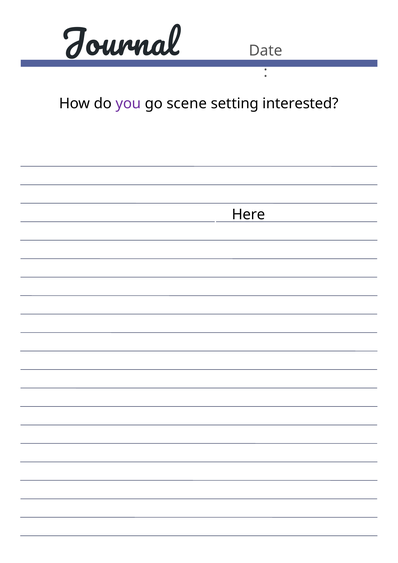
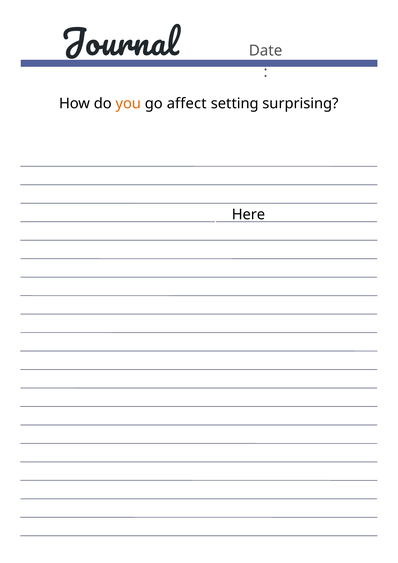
you colour: purple -> orange (128, 104)
scene: scene -> affect (187, 104)
interested: interested -> surprising (300, 104)
